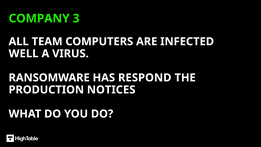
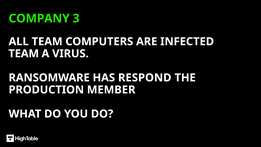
WELL: WELL -> TEAM (24, 54)
NOTICES: NOTICES -> MEMBER (111, 90)
